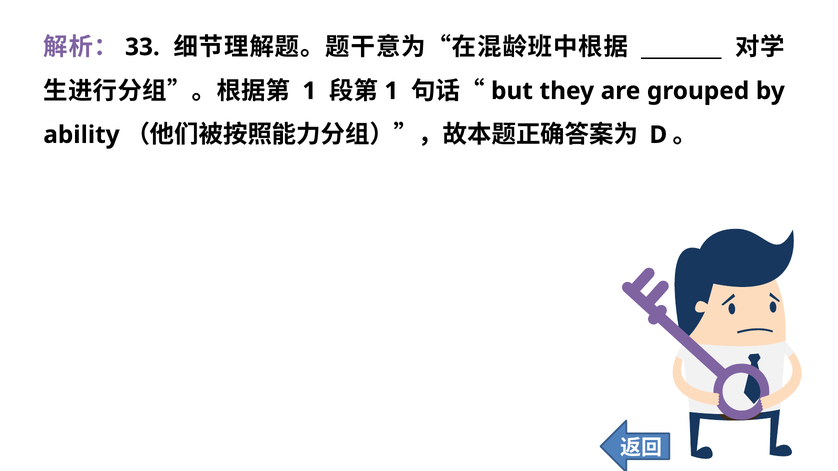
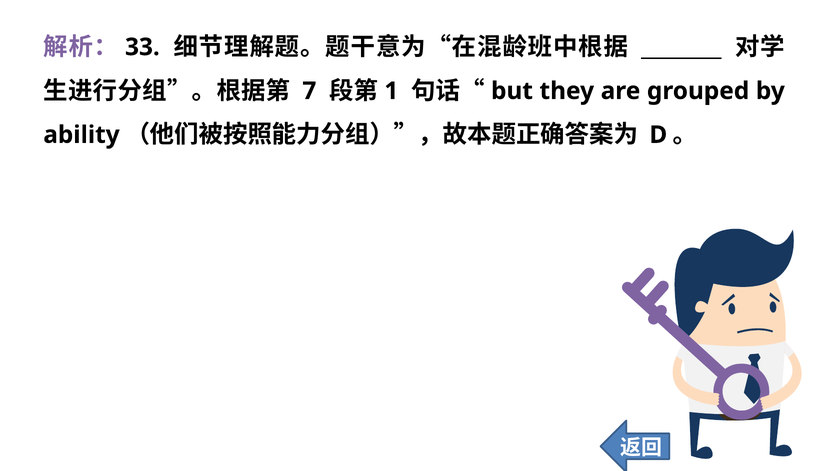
1: 1 -> 7 (309, 91)
